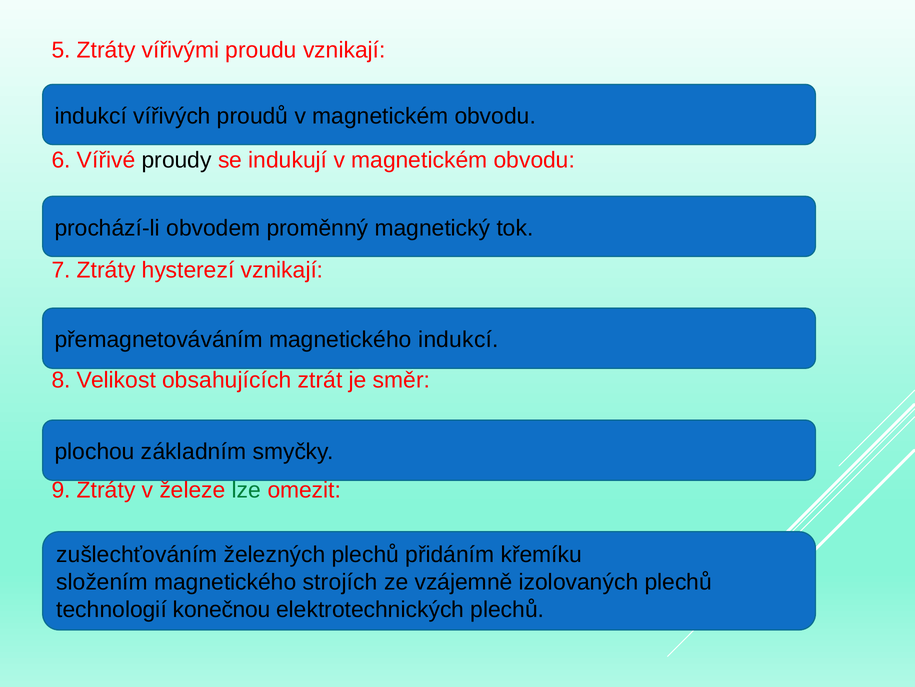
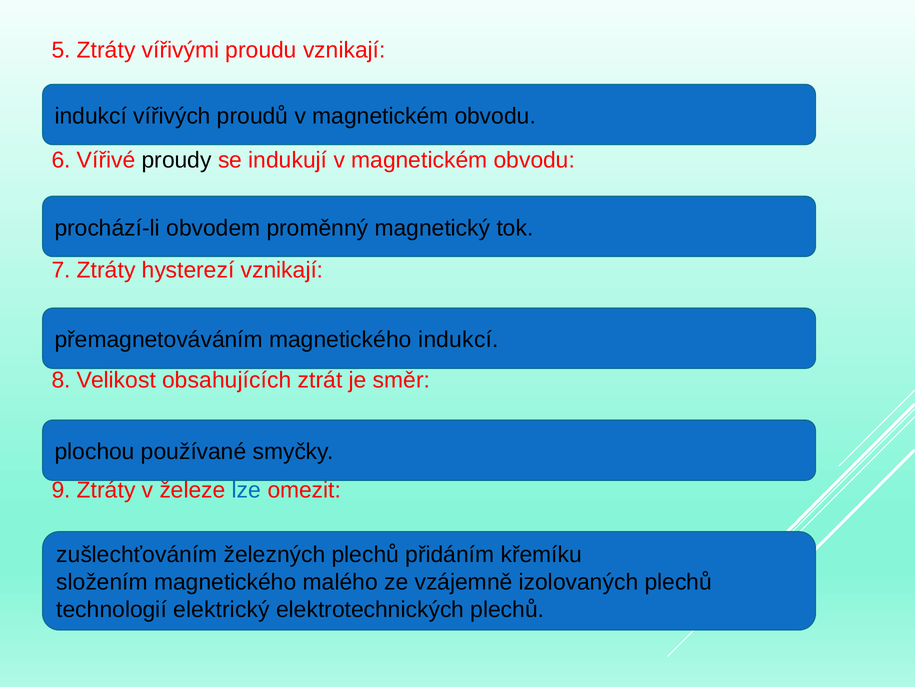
základním: základním -> používané (194, 451)
lze colour: green -> blue (247, 490)
strojích: strojích -> malého (340, 582)
konečnou: konečnou -> elektrický (221, 609)
